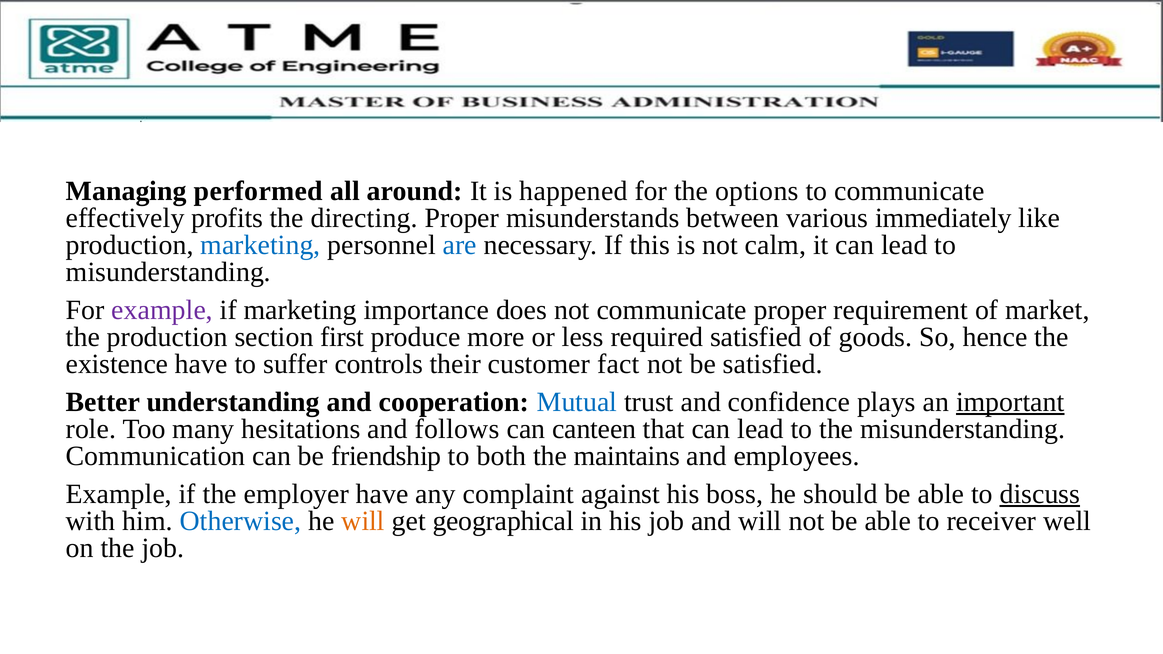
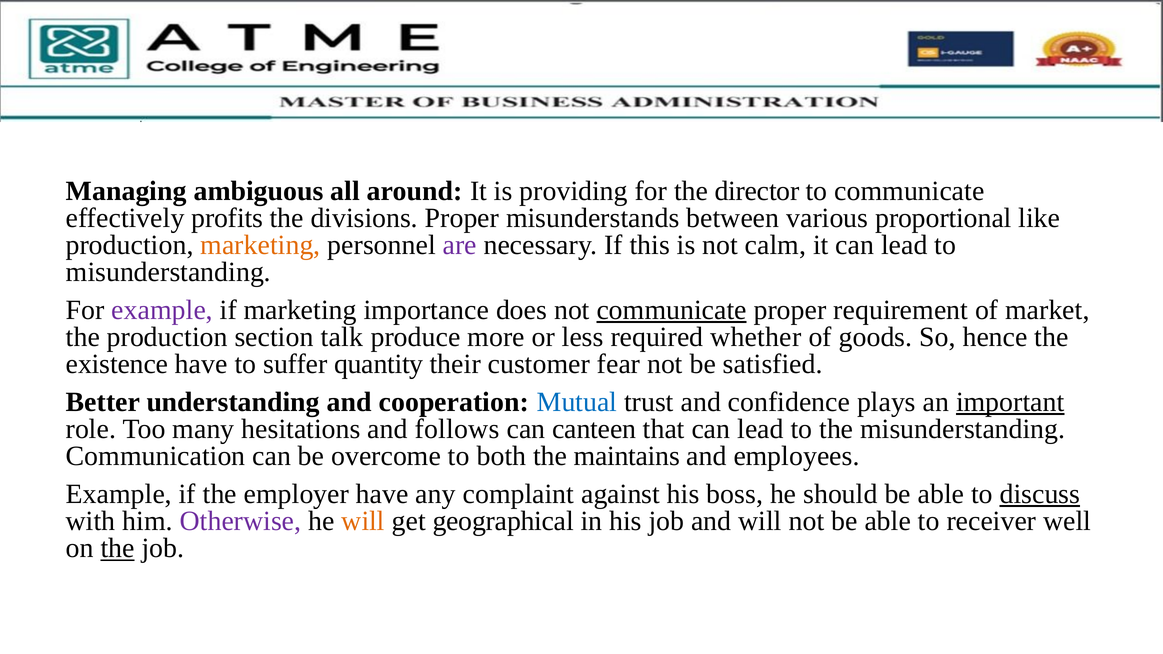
performed: performed -> ambiguous (259, 191)
happened: happened -> providing (574, 191)
options: options -> director (757, 191)
directing: directing -> divisions (364, 218)
immediately: immediately -> proportional (943, 218)
marketing colour: blue -> orange (260, 245)
are colour: blue -> purple (460, 245)
communicate underline: none -> present (672, 310)
first: first -> talk (342, 337)
required satisfied: satisfied -> whether (756, 337)
controls: controls -> quantity (379, 364)
fact: fact -> fear (619, 364)
friendship: friendship -> overcome (386, 456)
Otherwise colour: blue -> purple (240, 521)
the underline: none -> present (118, 548)
